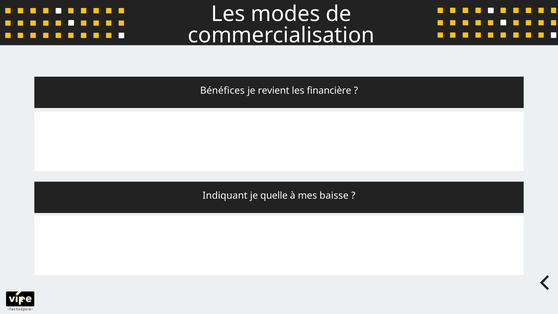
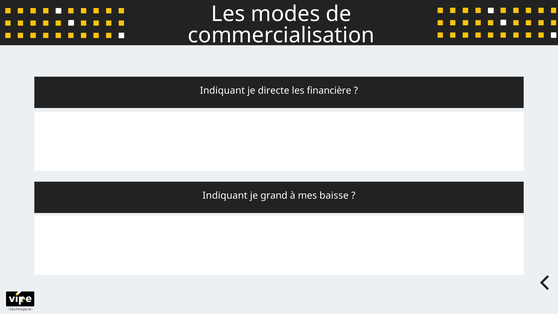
Bénéfices: Bénéfices -> Indiquant (222, 91)
revient: revient -> directe (274, 91)
quelle: quelle -> grand (274, 196)
